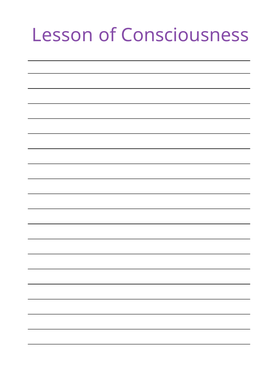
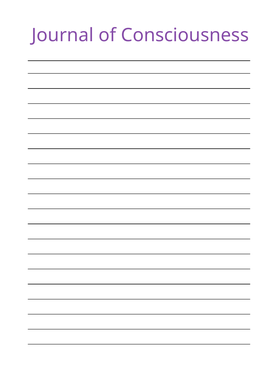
Lesson: Lesson -> Journal (63, 35)
